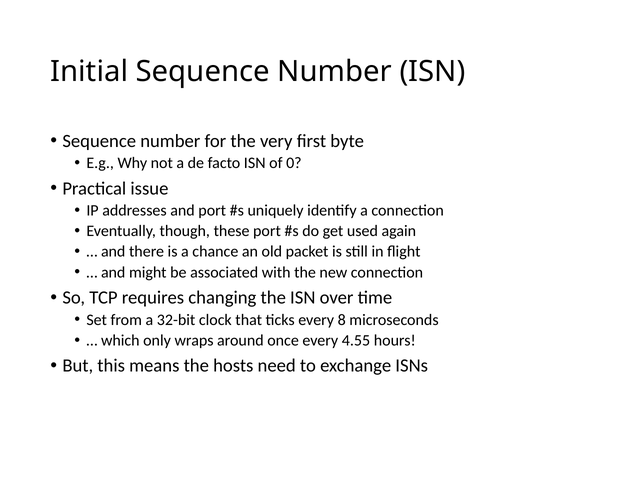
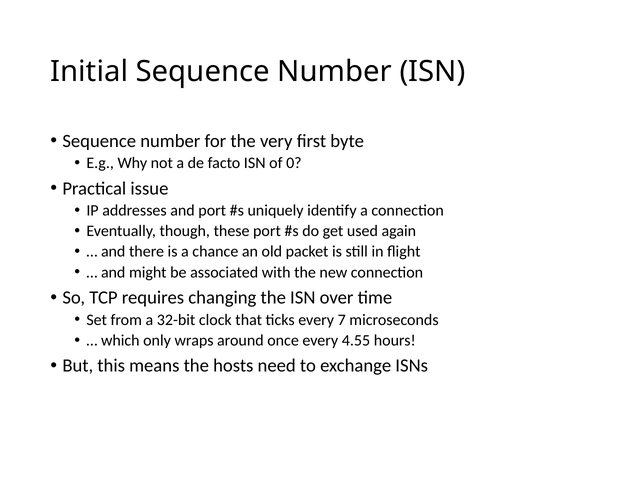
8: 8 -> 7 (342, 320)
